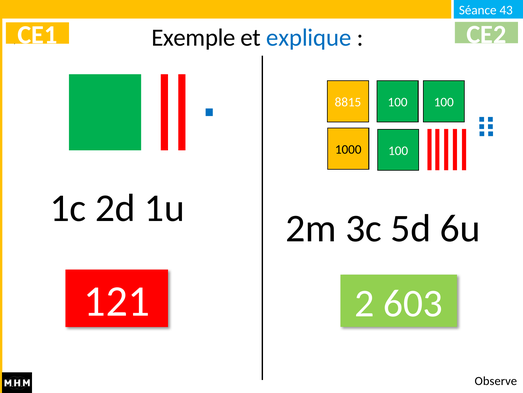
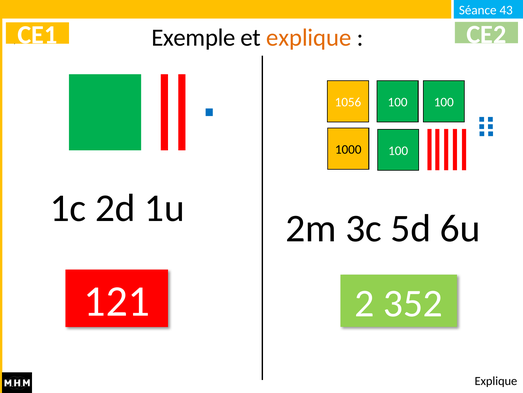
explique colour: blue -> orange (309, 38)
8815: 8815 -> 1056 (348, 102)
603: 603 -> 352 (413, 303)
Observe: Observe -> Explique (496, 380)
